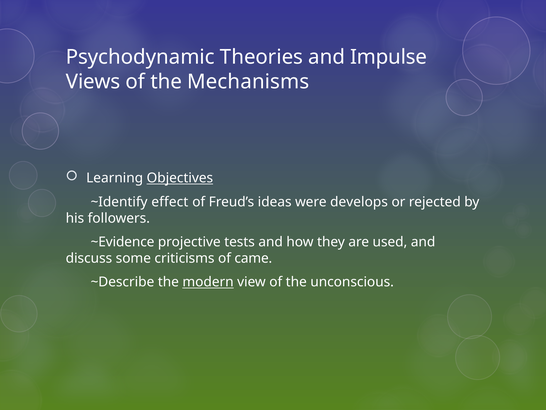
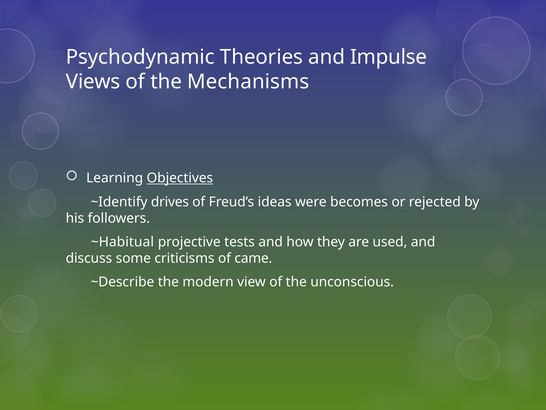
effect: effect -> drives (170, 202)
develops: develops -> becomes (359, 202)
~Evidence: ~Evidence -> ~Habitual (122, 242)
modern underline: present -> none (208, 282)
